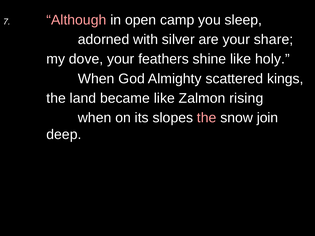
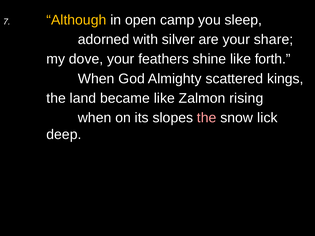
Although colour: pink -> yellow (76, 20)
holy: holy -> forth (273, 59)
join: join -> lick (267, 118)
